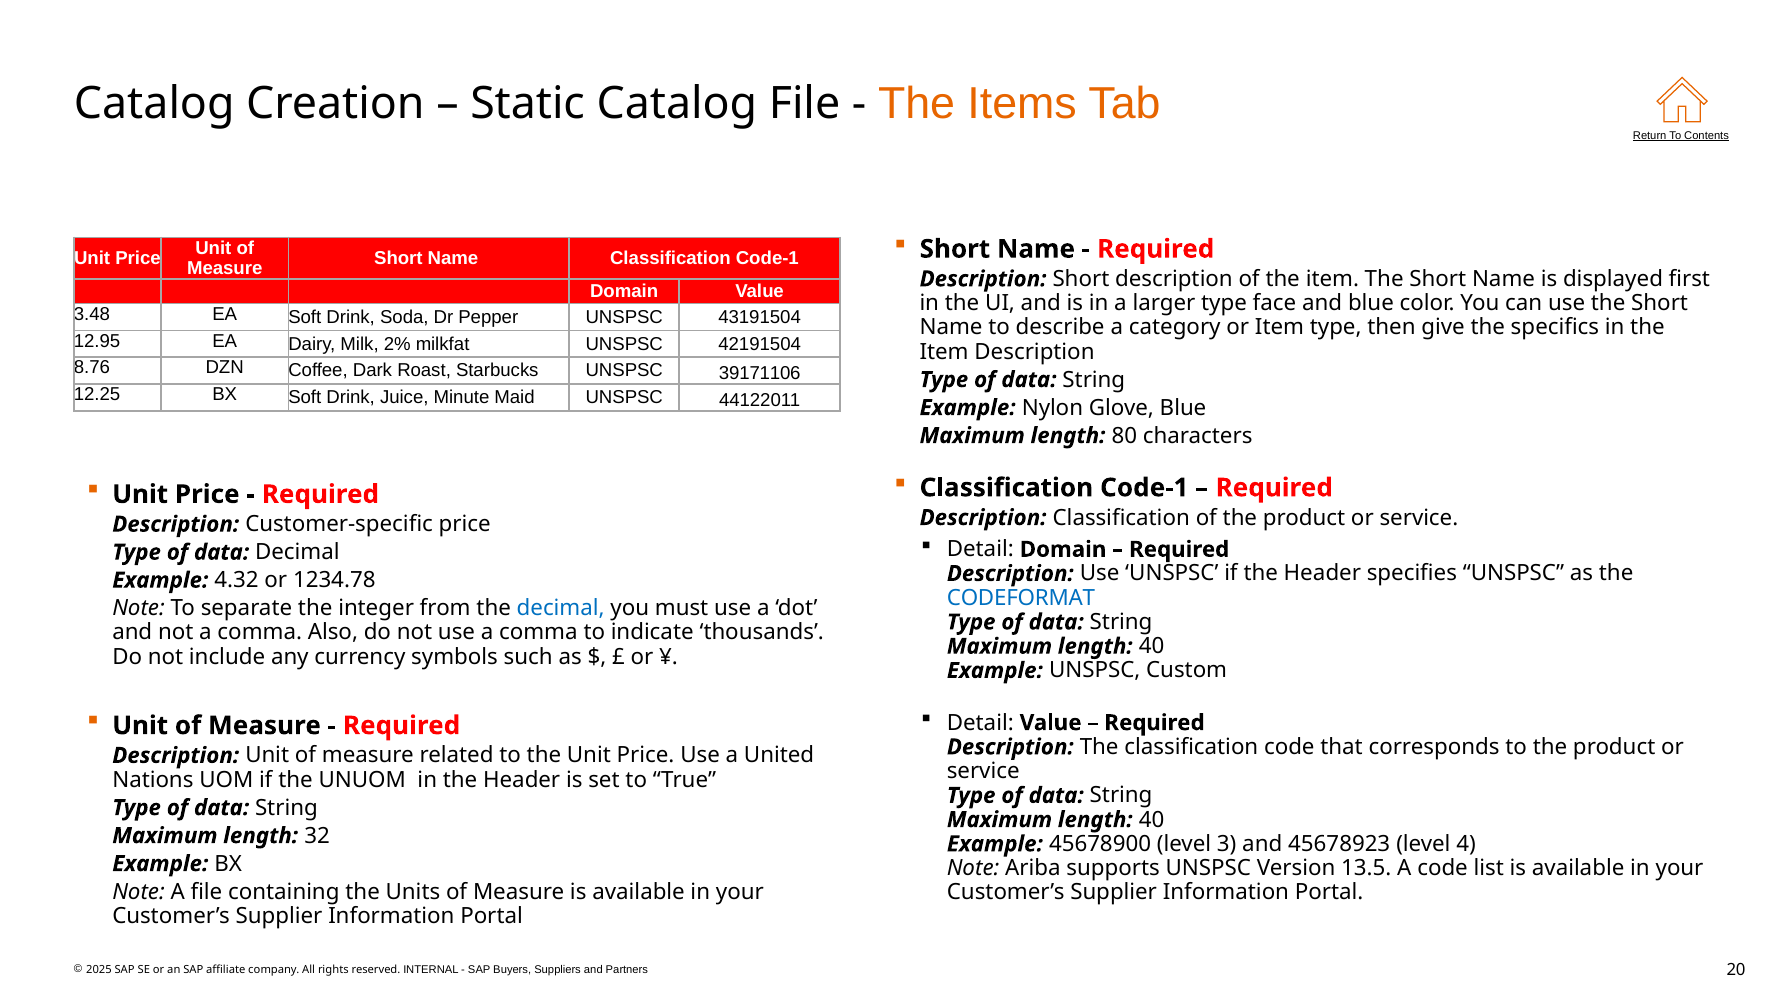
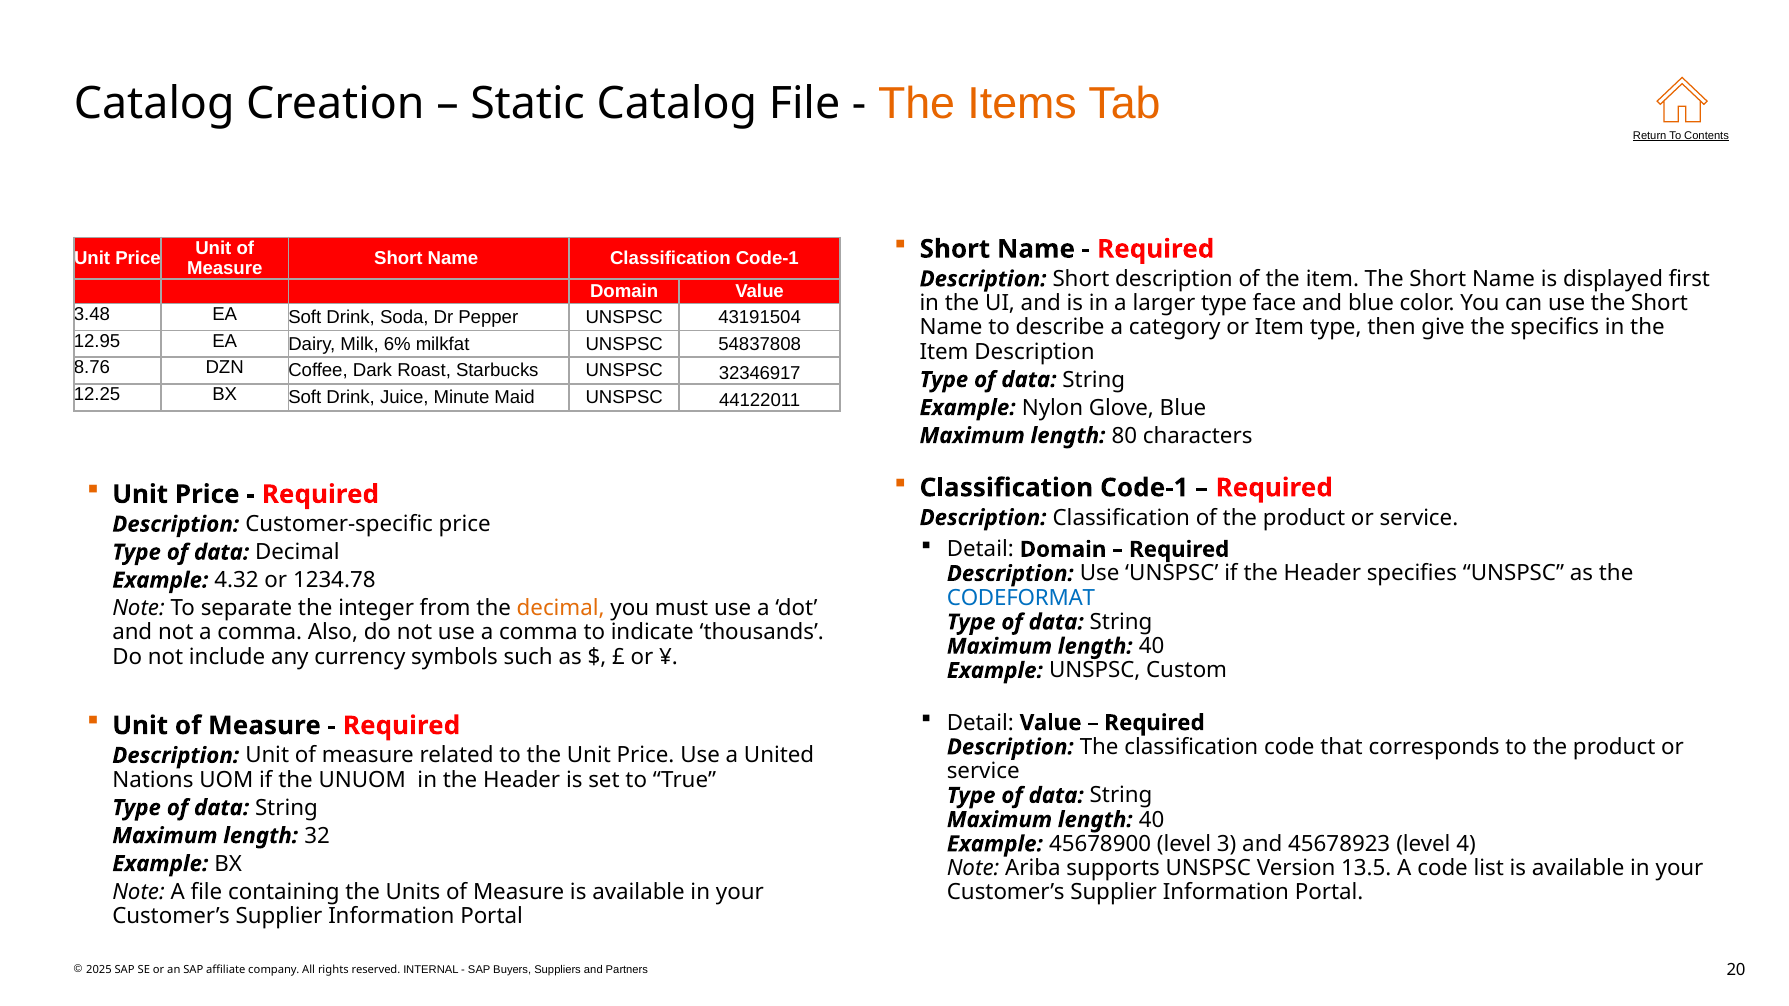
2%: 2% -> 6% (397, 344)
42191504: 42191504 -> 54837808 (760, 344)
39171106: 39171106 -> 32346917 (760, 374)
decimal colour: blue -> orange (561, 608)
